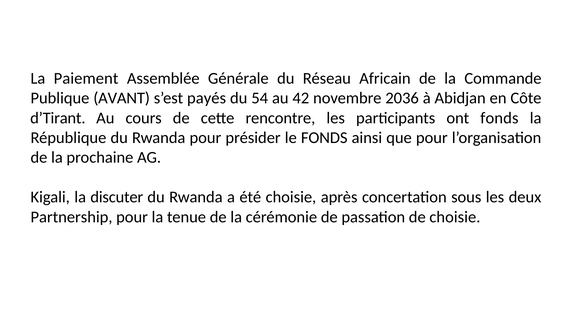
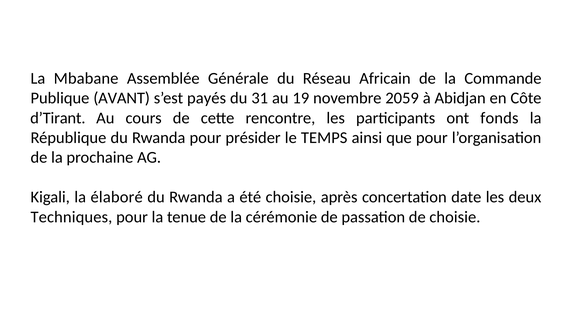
Paiement: Paiement -> Mbabane (86, 78)
54: 54 -> 31 (260, 98)
42: 42 -> 19 (301, 98)
2036: 2036 -> 2059 (402, 98)
le FONDS: FONDS -> TEMPS (324, 138)
discuter: discuter -> élaboré (117, 197)
sous: sous -> date (466, 197)
Partnership: Partnership -> Techniques (71, 217)
